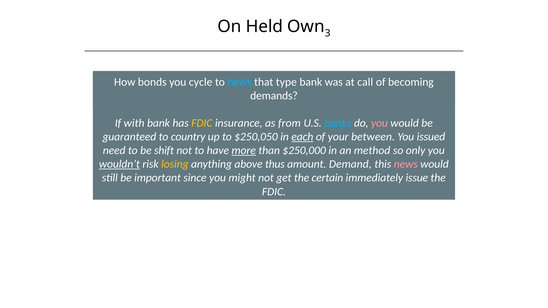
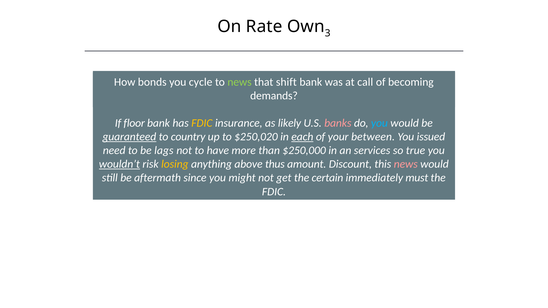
Held: Held -> Rate (264, 27)
news colour: light blue -> light green (240, 82)
type: type -> shift (286, 82)
with: with -> floor (134, 123)
from: from -> likely (290, 123)
banks colour: light blue -> pink (338, 123)
you colour: pink -> light blue (379, 123)
guaranteed underline: none -> present (129, 137)
$250,050: $250,050 -> $250,020 (256, 137)
shift: shift -> lags (164, 151)
more underline: present -> none (244, 151)
method: method -> services (372, 151)
only: only -> true (416, 151)
Demand: Demand -> Discount (350, 164)
important: important -> aftermath (158, 178)
issue: issue -> must (417, 178)
